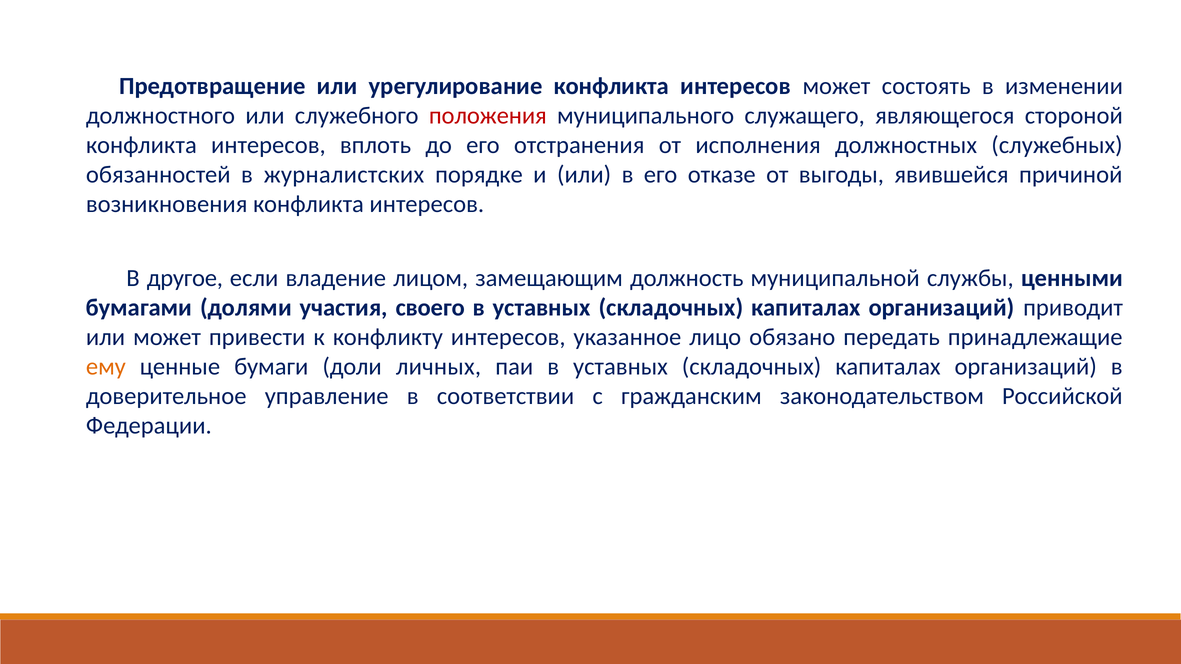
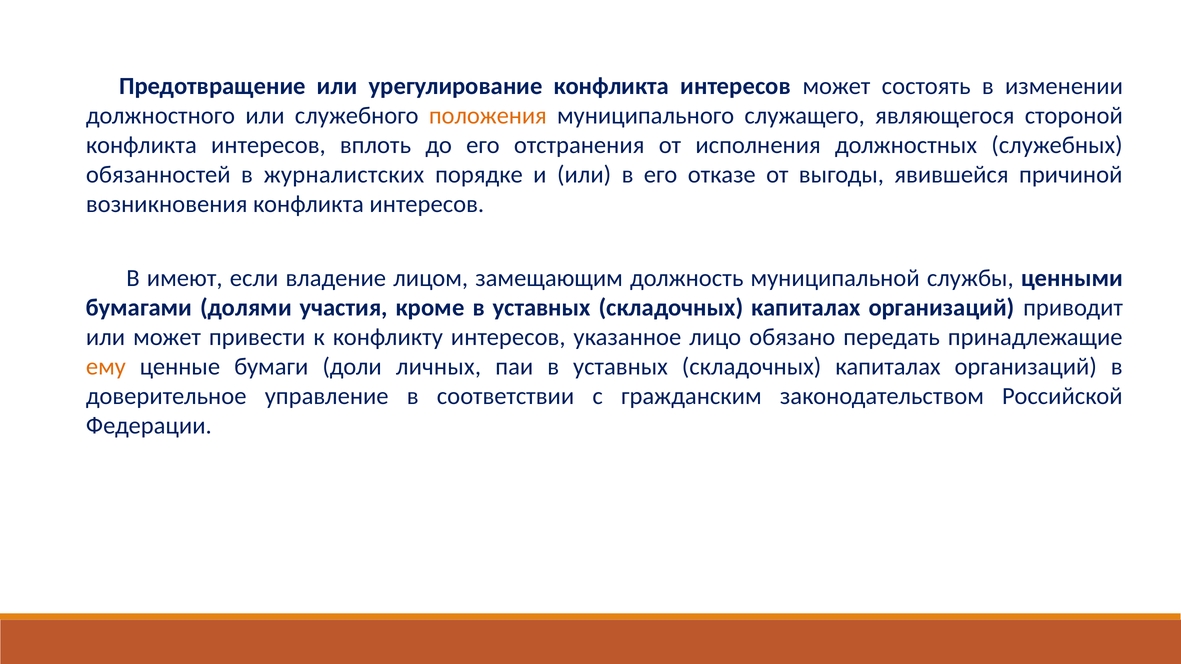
положения colour: red -> orange (488, 116)
другое: другое -> имеют (185, 278)
своего: своего -> кроме (430, 308)
